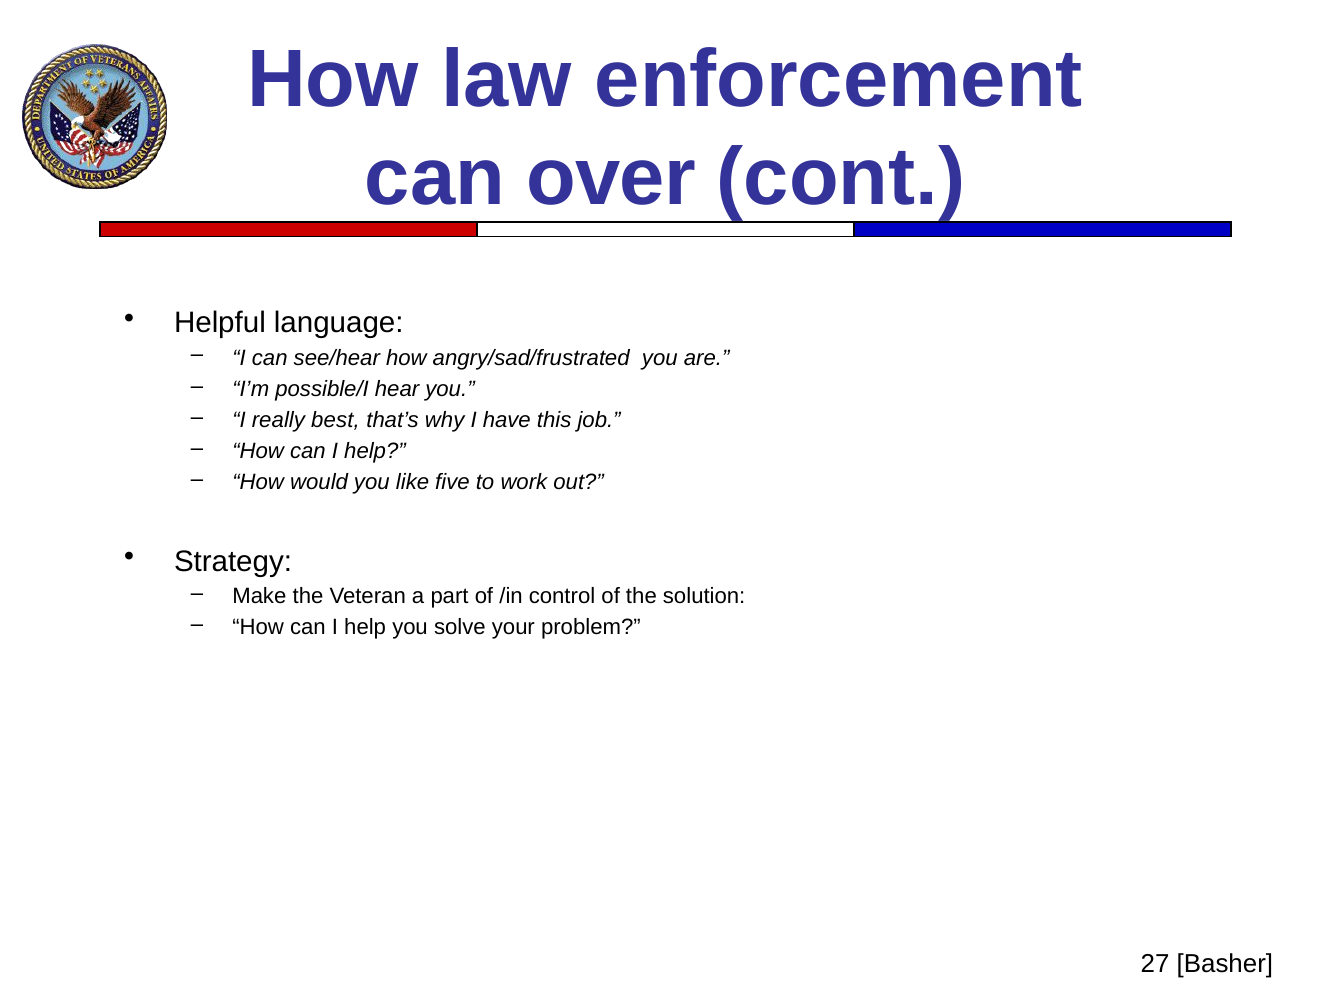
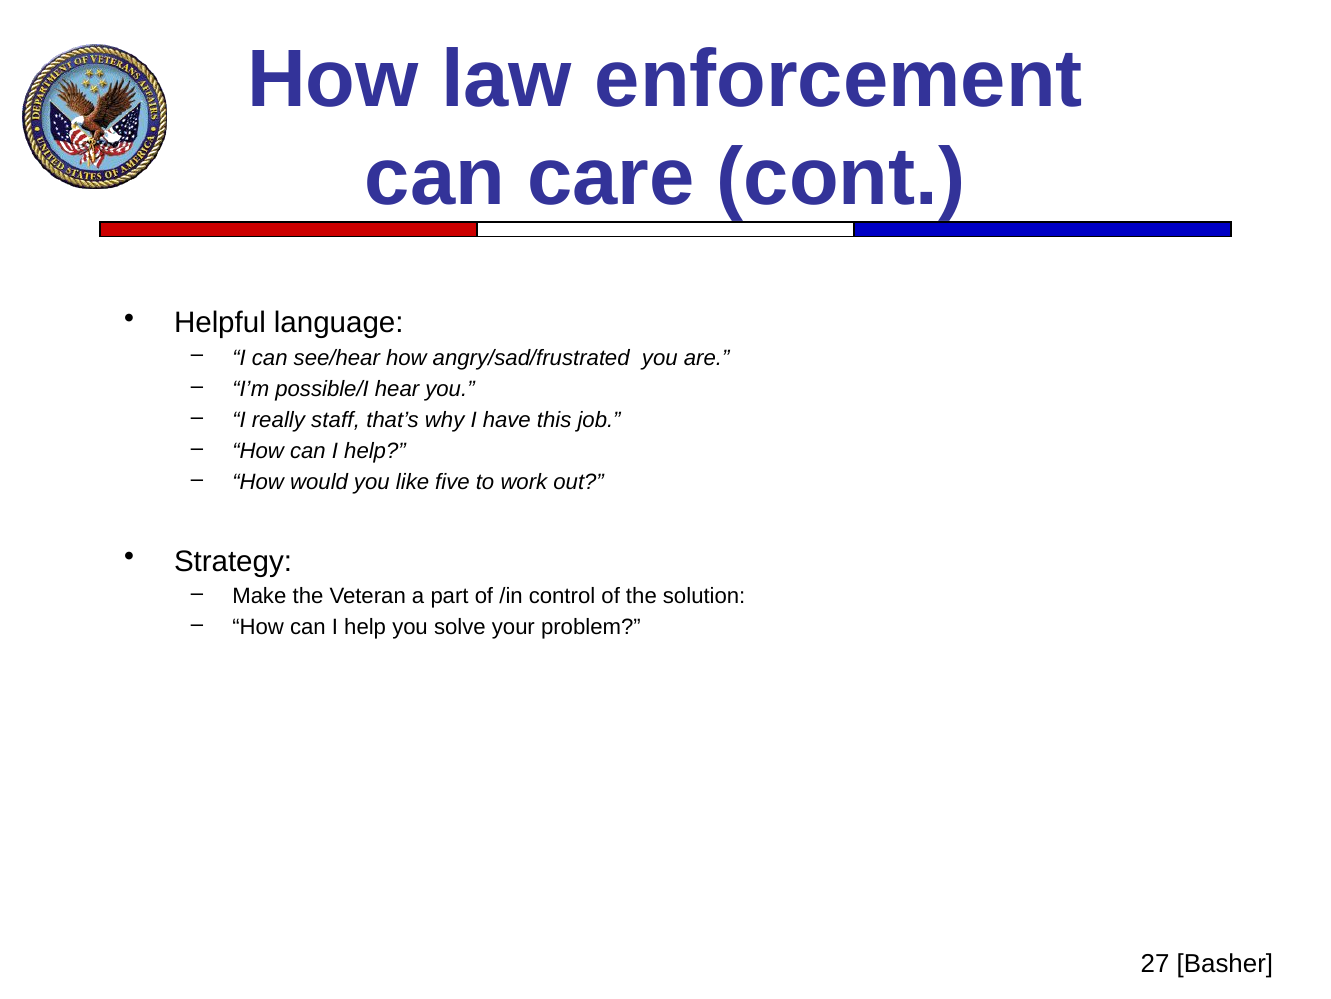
over: over -> care (611, 178)
best: best -> staff (335, 420)
